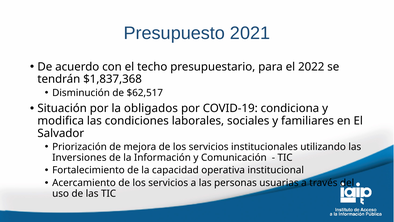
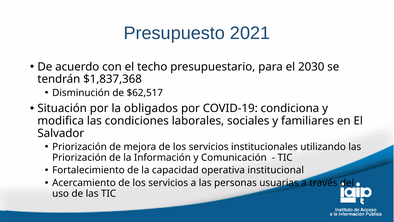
2022: 2022 -> 2030 (311, 67)
Inversiones: Inversiones -> Priorización (79, 157)
